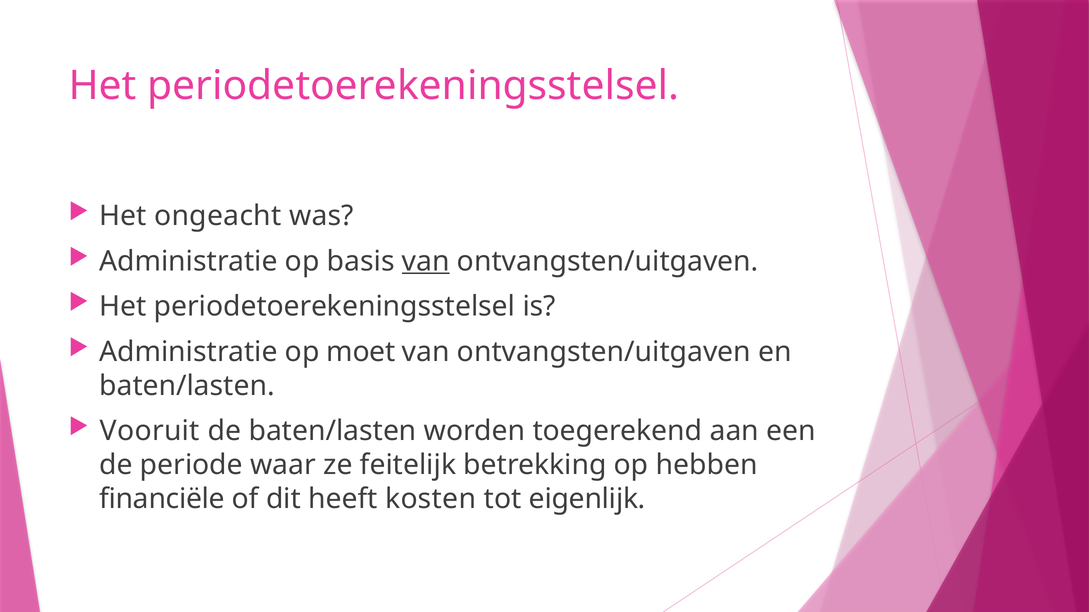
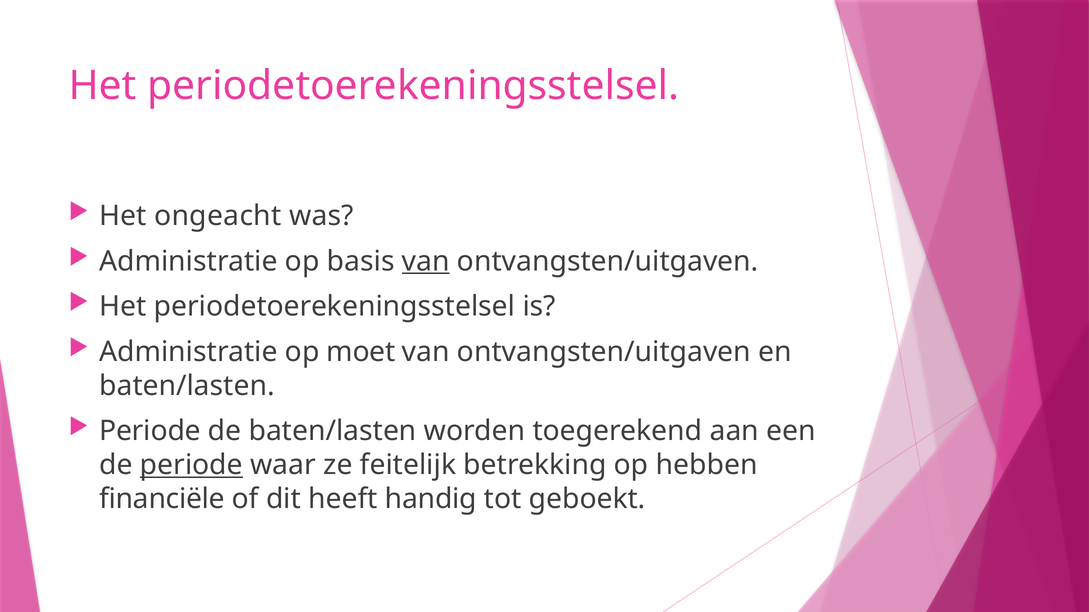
Vooruit: Vooruit -> Periode (150, 431)
periode underline: none -> present (191, 465)
kosten: kosten -> handig (431, 499)
eigenlijk: eigenlijk -> geboekt (587, 499)
